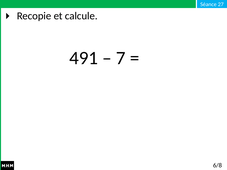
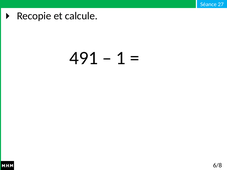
7: 7 -> 1 (121, 58)
